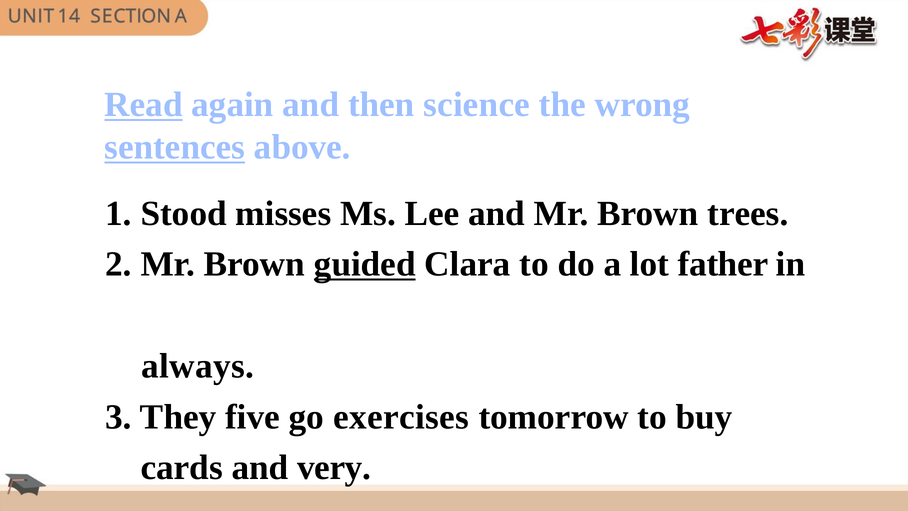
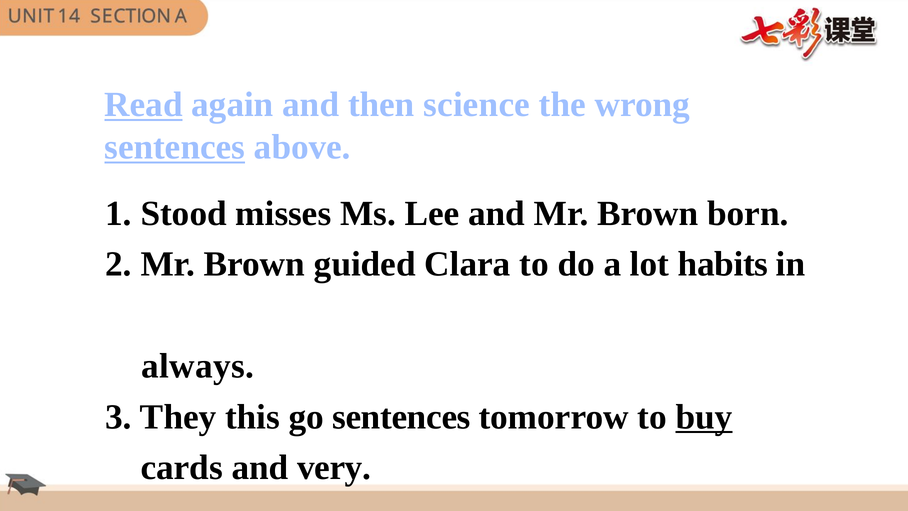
trees: trees -> born (748, 213)
guided underline: present -> none (365, 264)
father: father -> habits (723, 264)
five: five -> this (252, 417)
go exercises: exercises -> sentences (401, 417)
buy underline: none -> present (704, 417)
